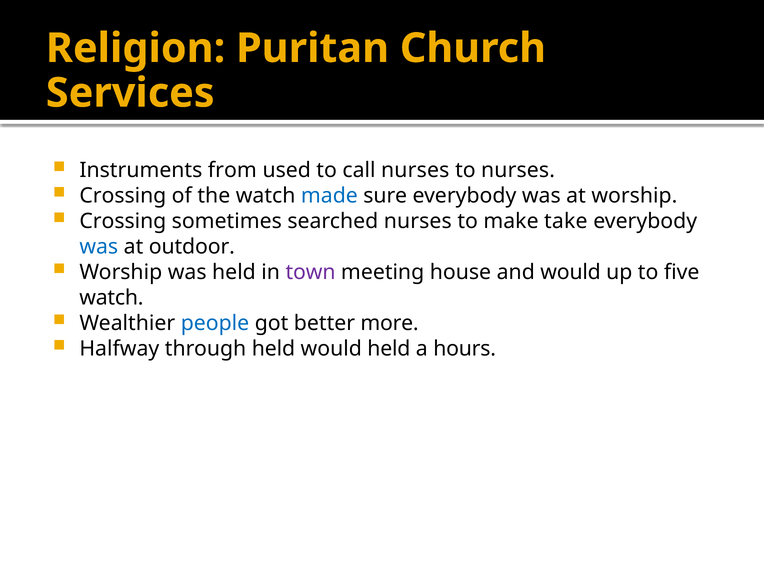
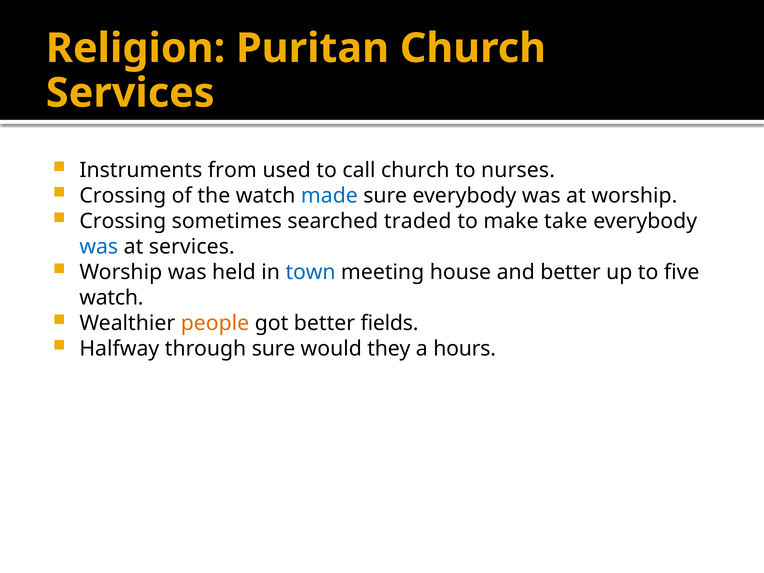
call nurses: nurses -> church (415, 170)
searched nurses: nurses -> traded (418, 221)
at outdoor: outdoor -> services (192, 247)
town colour: purple -> blue (311, 272)
and would: would -> better (571, 272)
people colour: blue -> orange (215, 323)
more: more -> fields (390, 323)
through held: held -> sure (274, 349)
would held: held -> they (389, 349)
